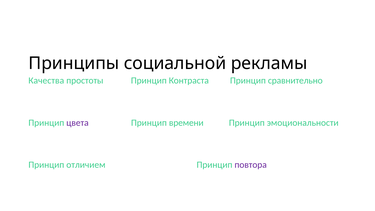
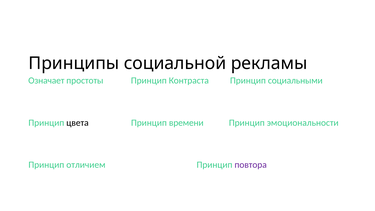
Качества: Качества -> Означает (46, 81)
сравнительно: сравнительно -> социальными (295, 81)
цвета colour: purple -> black (78, 123)
